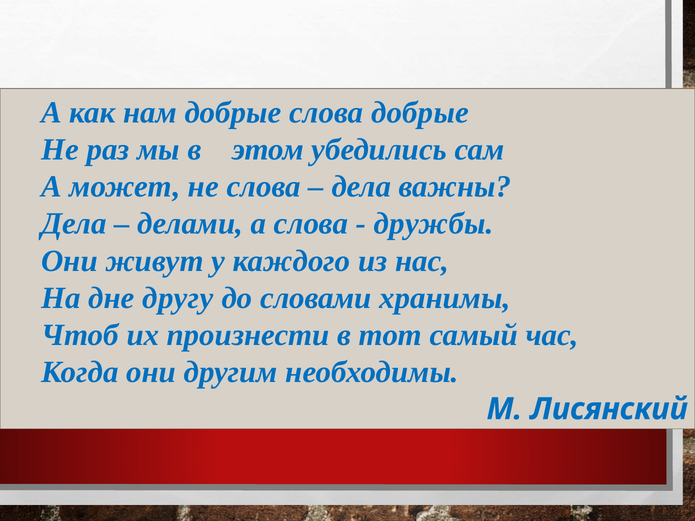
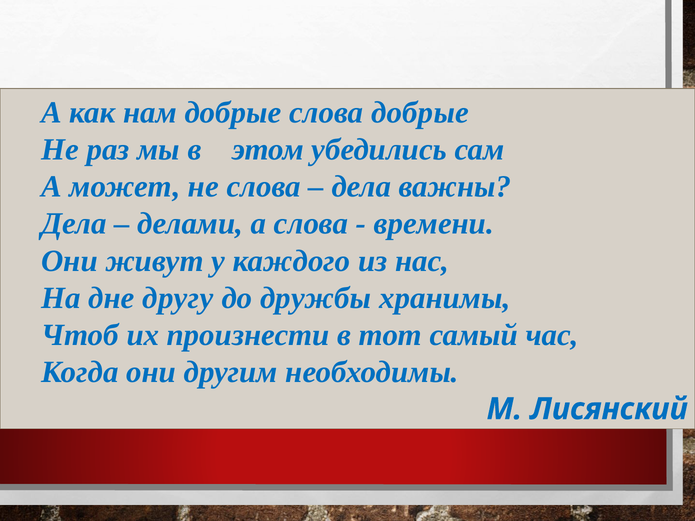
дружбы: дружбы -> времени (434, 224)
словами: словами -> дружбы (316, 298)
